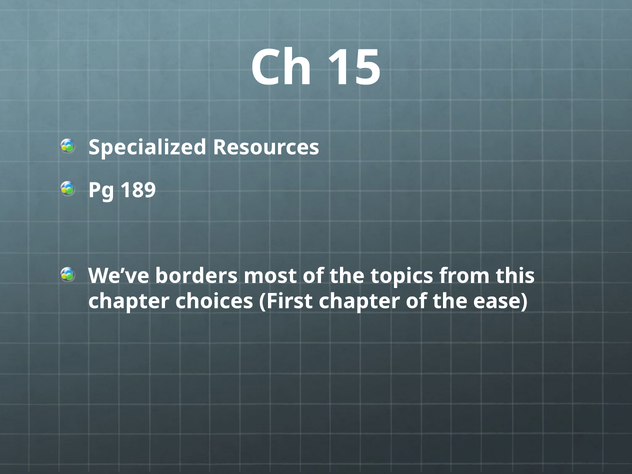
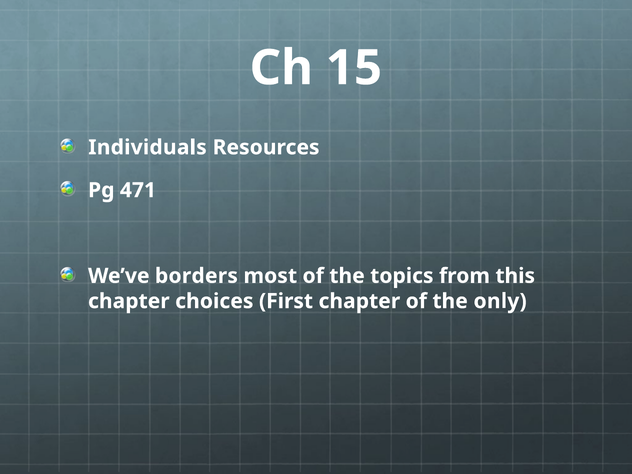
Specialized: Specialized -> Individuals (148, 147)
189: 189 -> 471 (138, 190)
ease: ease -> only (500, 301)
